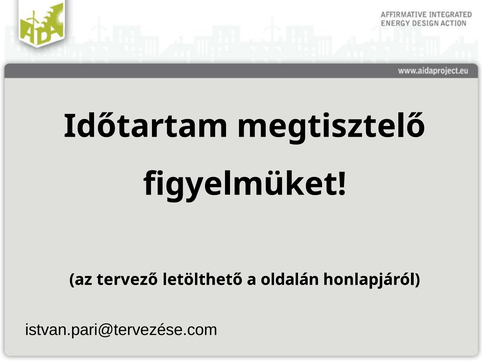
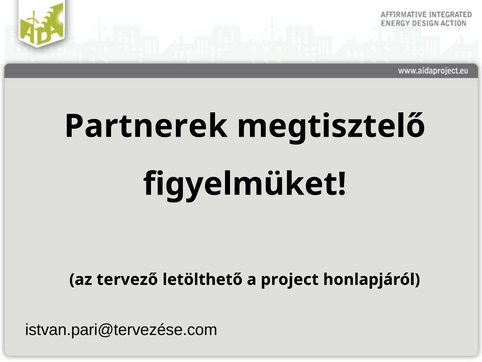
Időtartam: Időtartam -> Partnerek (146, 126)
oldalán: oldalán -> project (290, 279)
